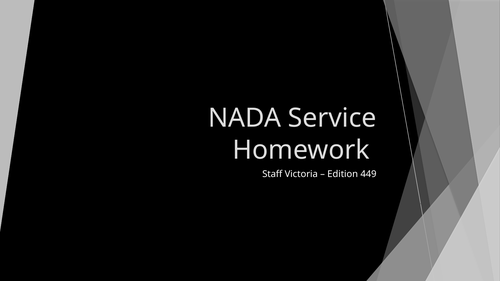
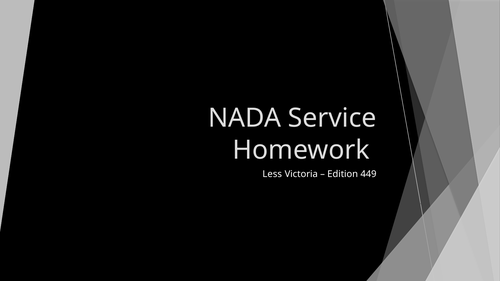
Staff: Staff -> Less (272, 174)
